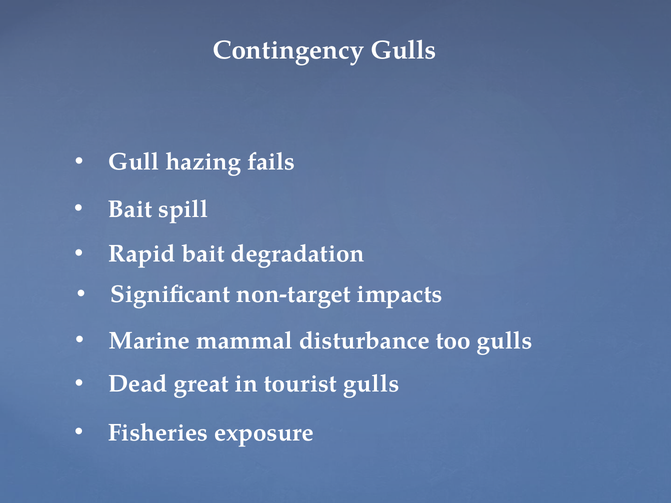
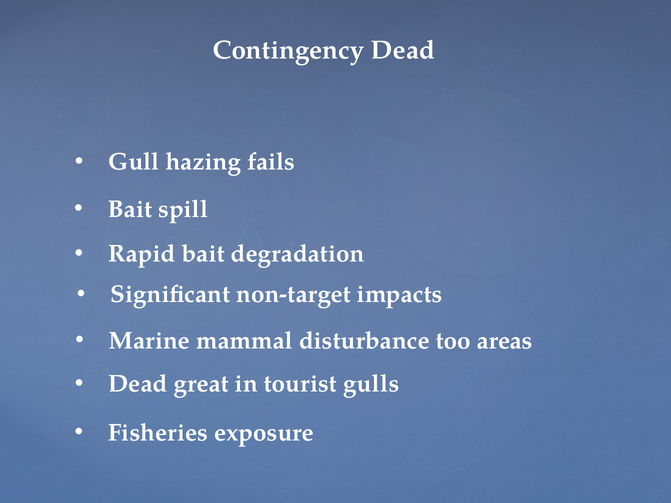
Contingency Gulls: Gulls -> Dead (403, 50)
too gulls: gulls -> areas (505, 341)
